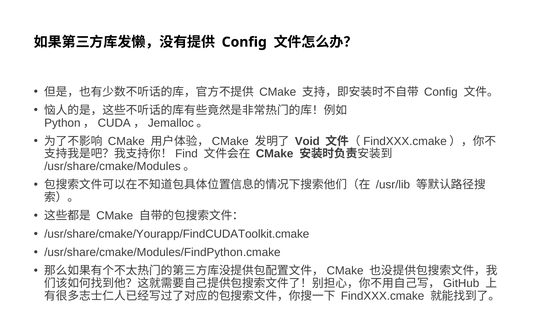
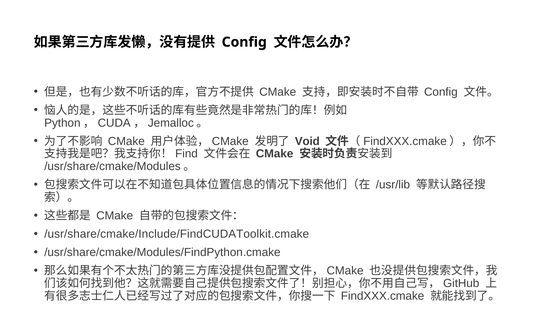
/usr/share/cmake/Yourapp/FindCUDAToolkit.cmake: /usr/share/cmake/Yourapp/FindCUDAToolkit.cmake -> /usr/share/cmake/Include/FindCUDAToolkit.cmake (177, 234)
